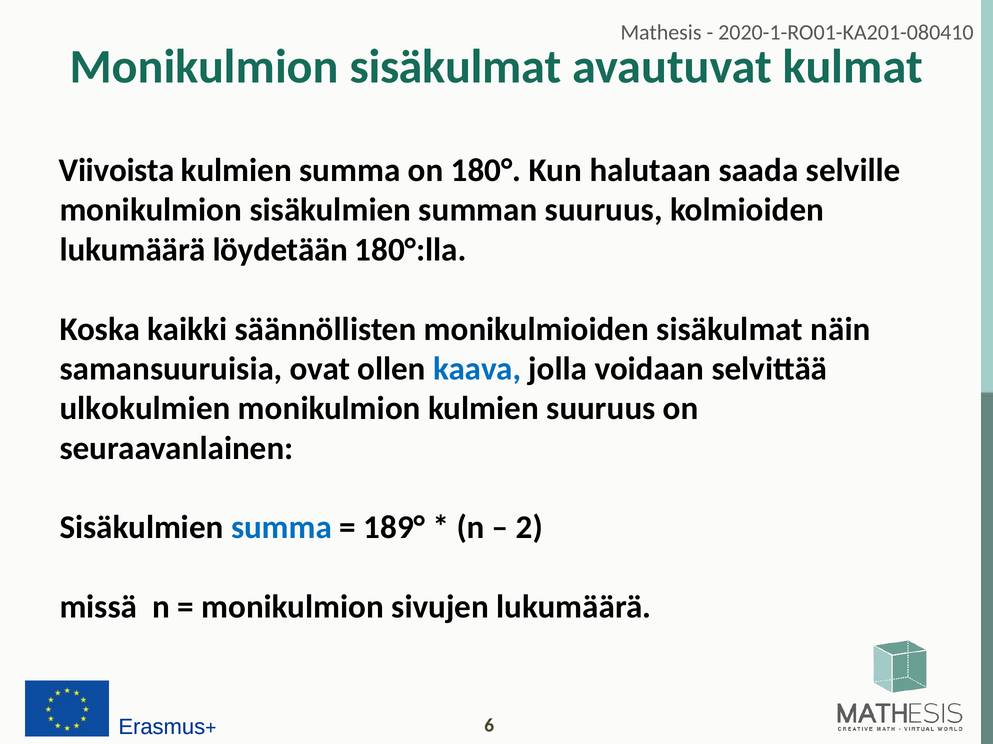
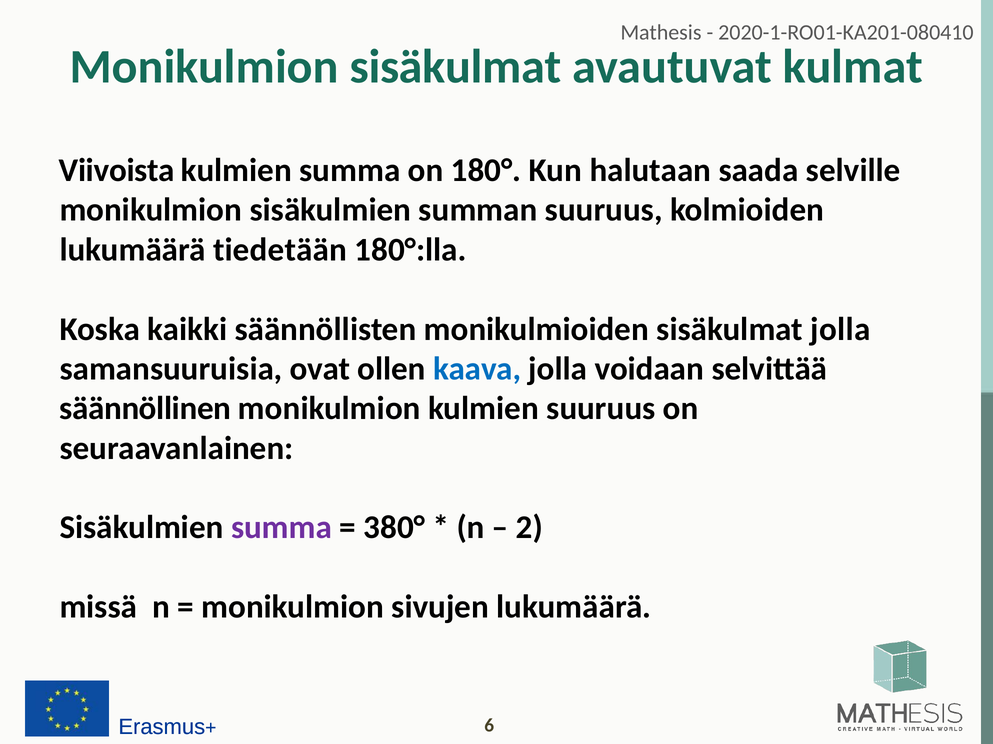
löydetään: löydetään -> tiedetään (280, 250)
sisäkulmat näin: näin -> jolla (840, 329)
ulkokulmien: ulkokulmien -> säännöllinen (145, 409)
summa colour: blue -> purple (282, 528)
189°: 189° -> 380° (394, 528)
